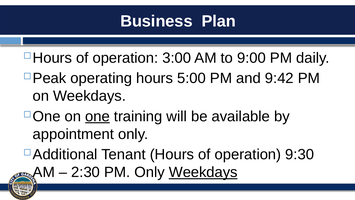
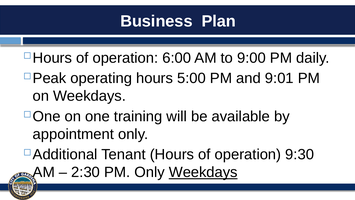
3:00: 3:00 -> 6:00 (177, 58)
9:42: 9:42 -> 9:01 (279, 78)
one underline: present -> none (98, 116)
